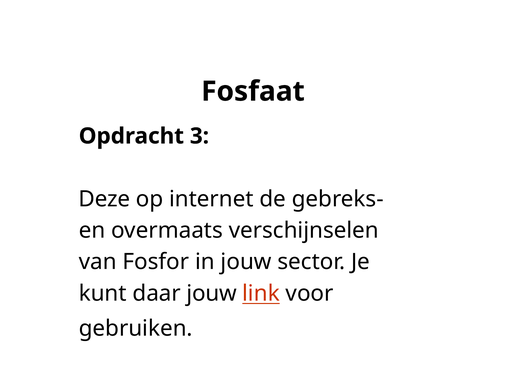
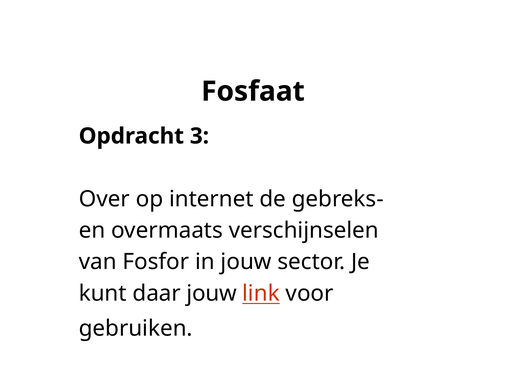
Deze: Deze -> Over (104, 199)
